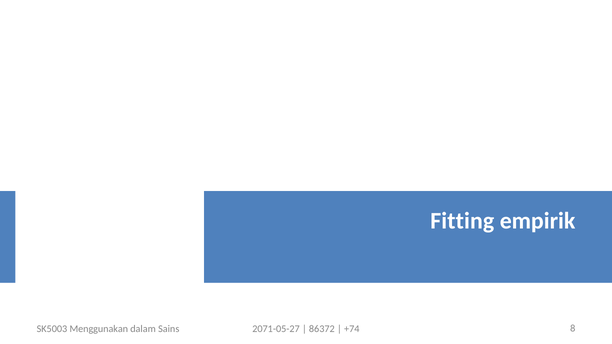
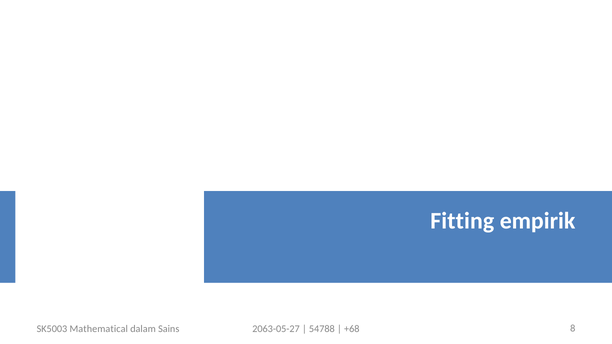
Menggunakan: Menggunakan -> Mathematical (99, 329)
2071-05-27: 2071-05-27 -> 2063-05-27 (276, 329)
86372: 86372 -> 54788 (322, 329)
+74: +74 -> +68 (352, 329)
